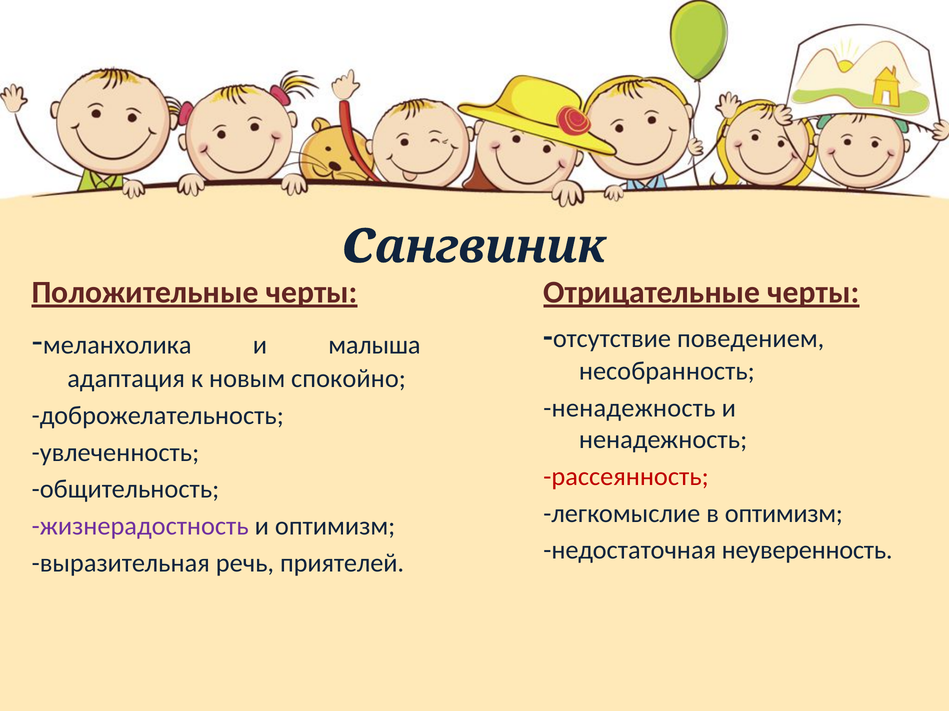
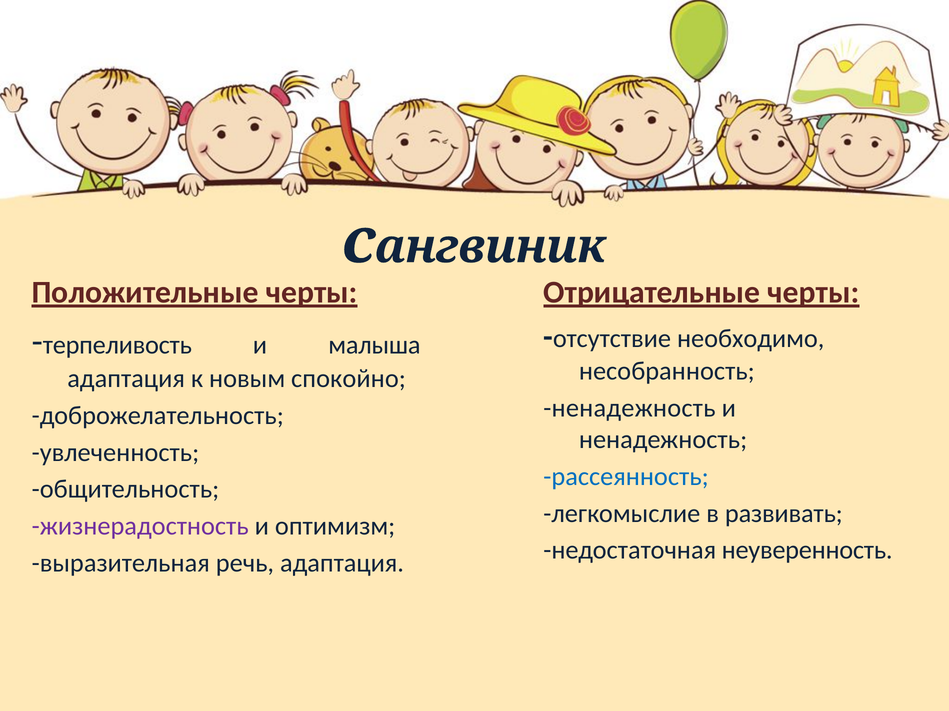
поведением: поведением -> необходимо (751, 339)
меланхолика: меланхолика -> терпеливость (117, 345)
рассеянность colour: red -> blue (626, 477)
в оптимизм: оптимизм -> развивать (784, 514)
речь приятелей: приятелей -> адаптация (342, 564)
